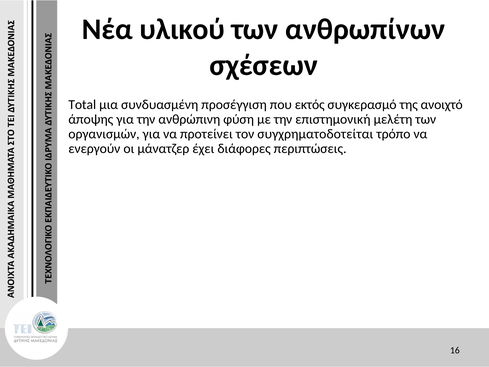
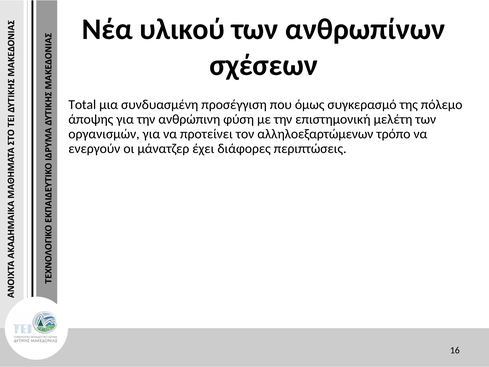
εκτός: εκτός -> όμως (310, 104)
ανοιχτό: ανοιχτό -> πόλεμο (442, 104)
συγχρηματοδοτείται: συγχρηματοδοτείται -> αλληλοεξαρτώμενων (315, 134)
